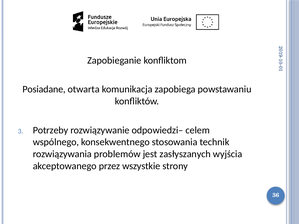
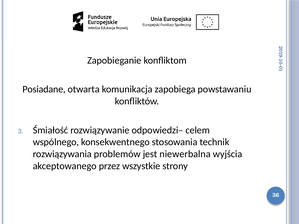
Potrzeby: Potrzeby -> Śmiałość (51, 130)
zasłyszanych: zasłyszanych -> niewerbalna (185, 154)
